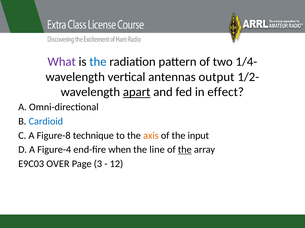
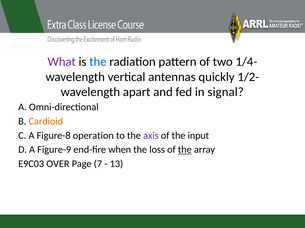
output: output -> quickly (217, 77)
apart underline: present -> none (137, 92)
effect: effect -> signal (226, 92)
Cardioid colour: blue -> orange (46, 122)
technique: technique -> operation (93, 136)
axis colour: orange -> purple (151, 136)
Figure-4: Figure-4 -> Figure-9 (54, 150)
line: line -> loss (157, 150)
3: 3 -> 7 (98, 164)
12: 12 -> 13 (116, 164)
